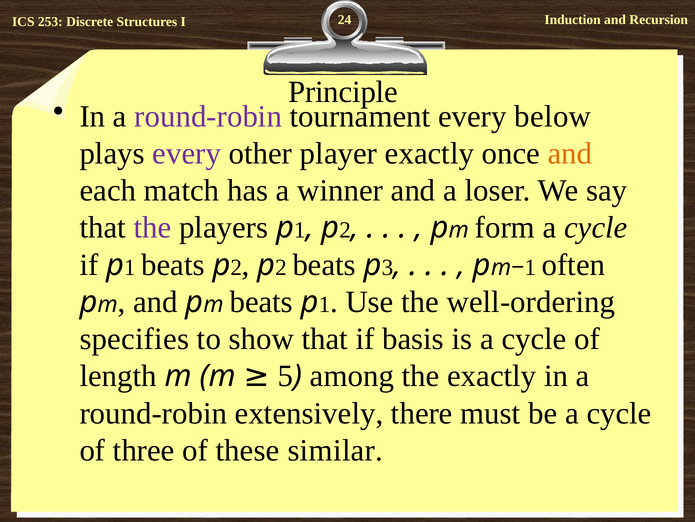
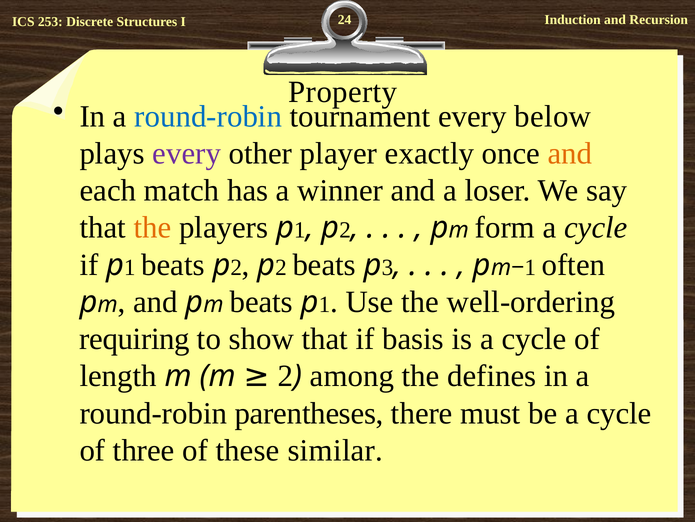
Principle: Principle -> Property (343, 92)
round-robin colour: purple -> blue (208, 116)
the colour: purple -> orange (152, 227)
specifies: specifies -> requiring (135, 339)
5: 5 -> 2 (285, 376)
the exactly: exactly -> defines (492, 376)
extensively: extensively -> parentheses (309, 413)
